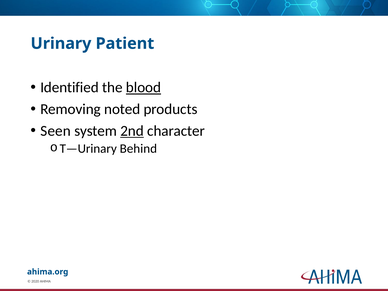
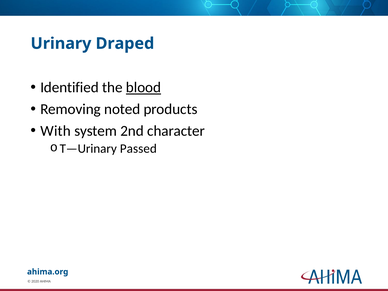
Patient: Patient -> Draped (125, 44)
Seen: Seen -> With (56, 131)
2nd underline: present -> none (132, 131)
Behind: Behind -> Passed (138, 149)
